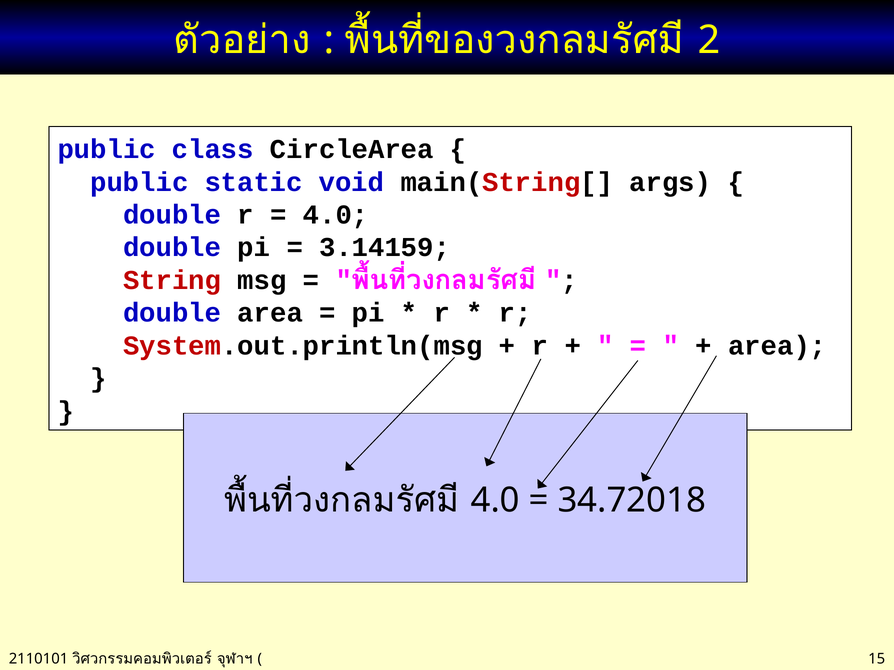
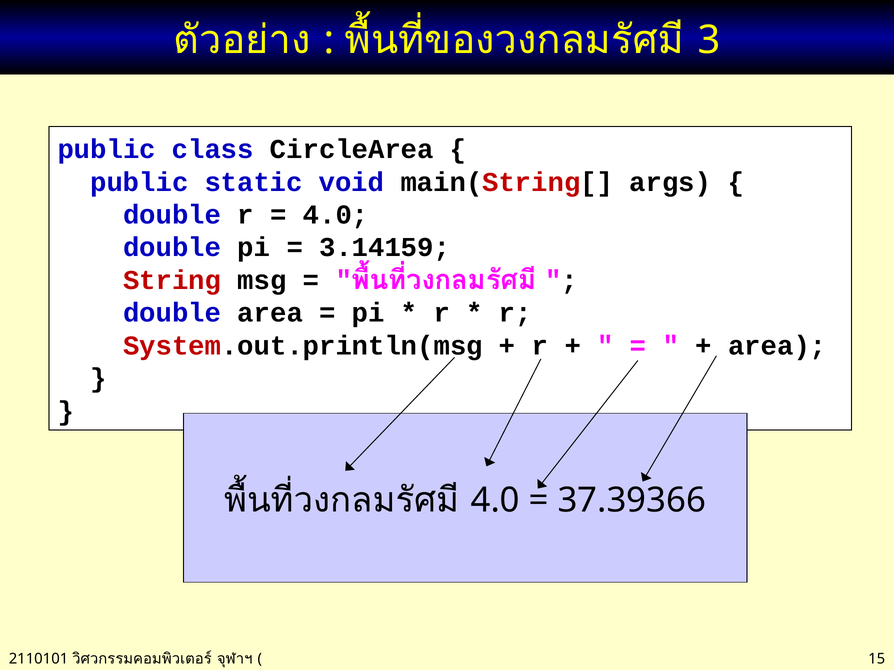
2: 2 -> 3 (709, 40)
34.72018: 34.72018 -> 37.39366 (632, 501)
